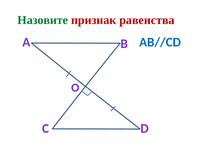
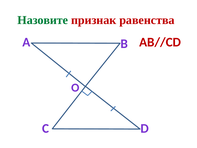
AB//CD colour: blue -> red (160, 42)
